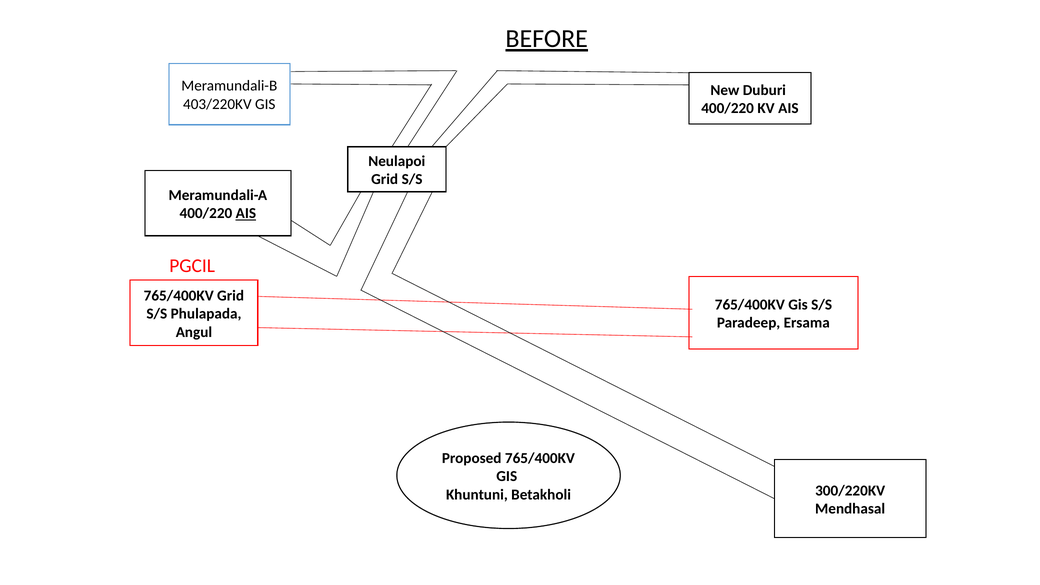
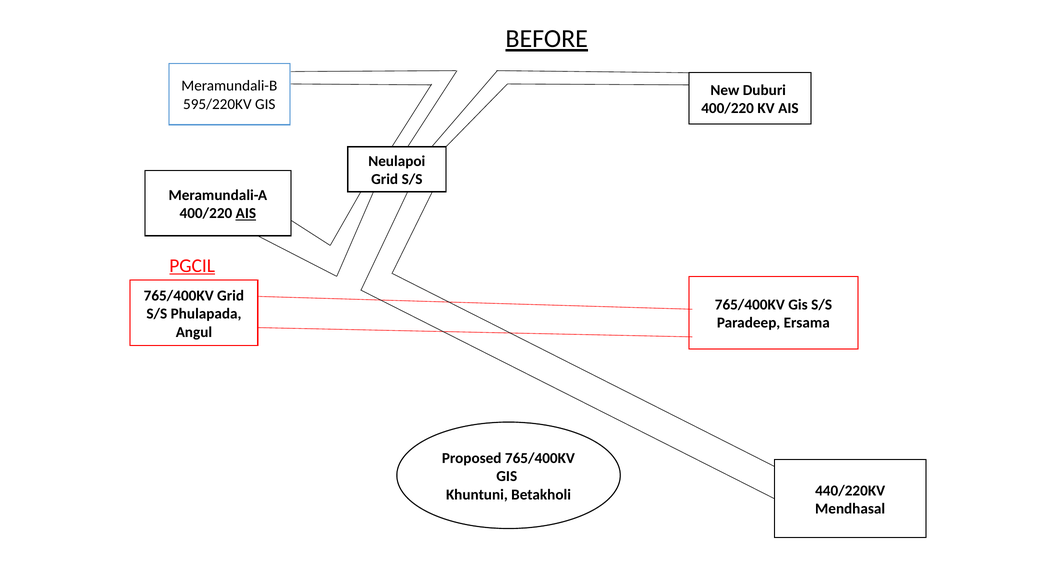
403/220KV: 403/220KV -> 595/220KV (217, 104)
PGCIL underline: none -> present (192, 266)
300/220KV: 300/220KV -> 440/220KV (850, 491)
